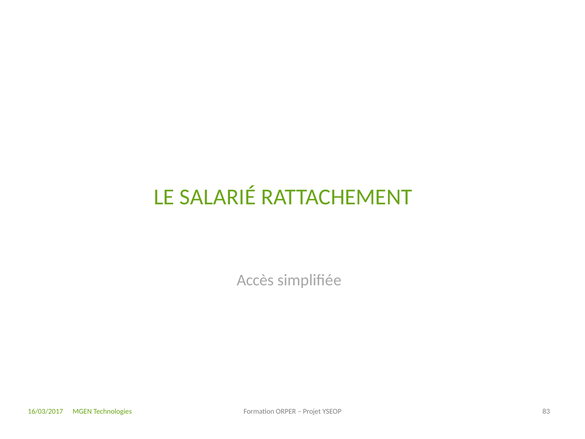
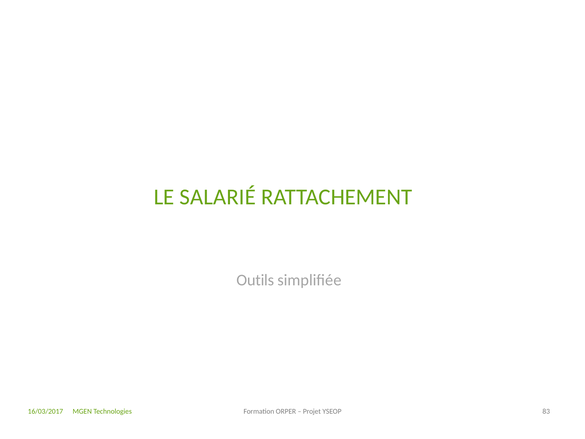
Accès: Accès -> Outils (255, 280)
